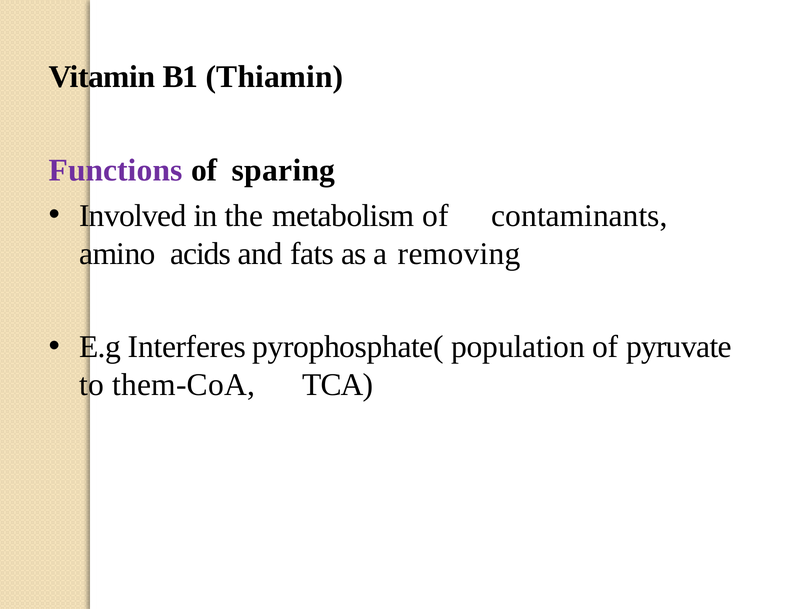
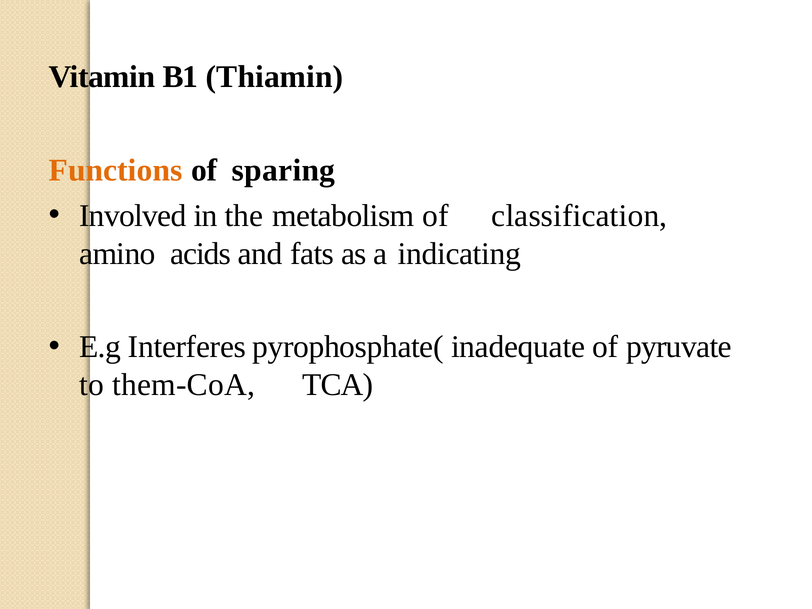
Functions colour: purple -> orange (116, 170)
contaminants: contaminants -> classification (579, 216)
removing: removing -> indicating (459, 254)
population: population -> inadequate (518, 347)
